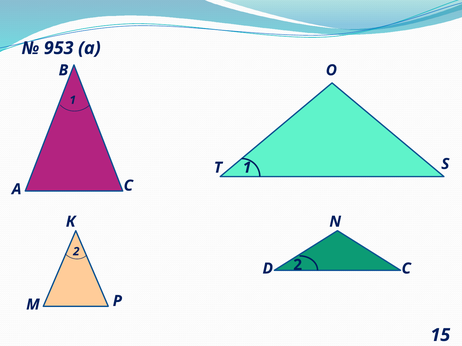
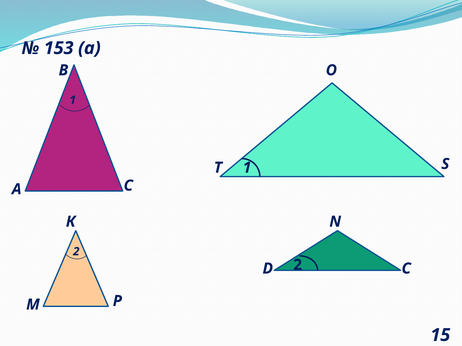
953: 953 -> 153 (59, 48)
